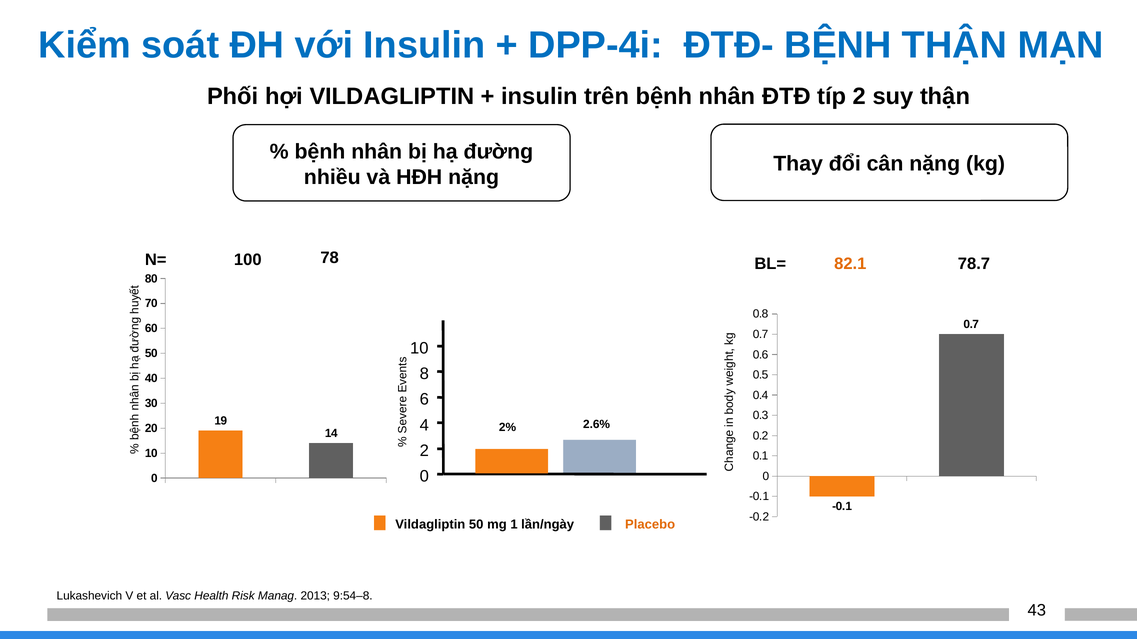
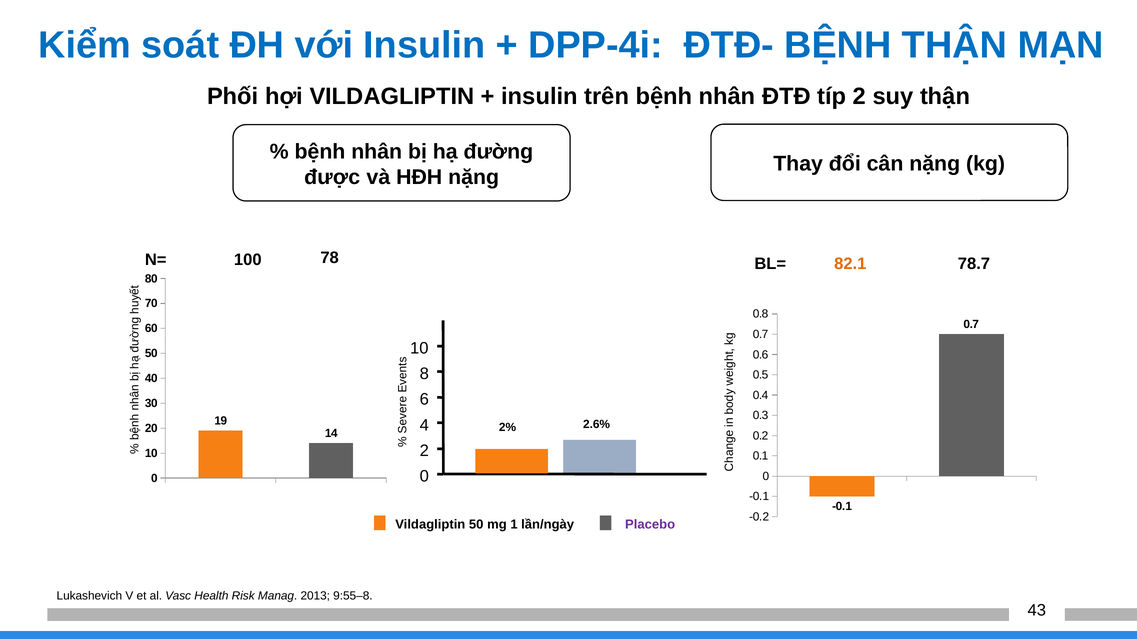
nhiều: nhiều -> được (332, 177)
Placebo colour: orange -> purple (650, 525)
9:54–8: 9:54–8 -> 9:55–8 (353, 596)
